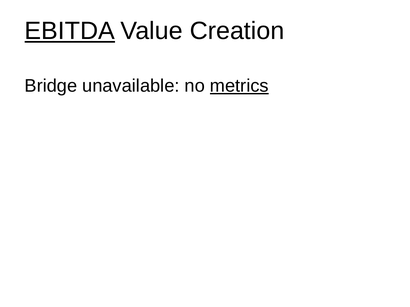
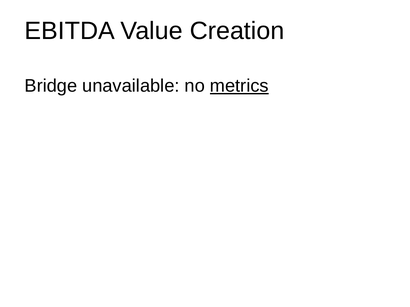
EBITDA underline: present -> none (70, 31)
